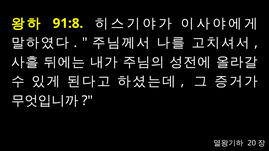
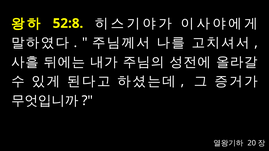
91:8: 91:8 -> 52:8 (68, 23)
